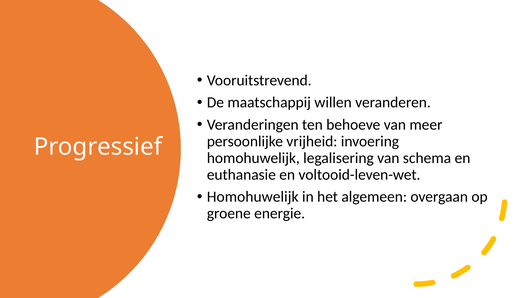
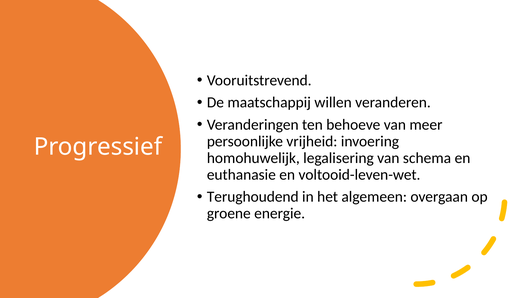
Homohuwelijk: Homohuwelijk -> Terughoudend (253, 197)
